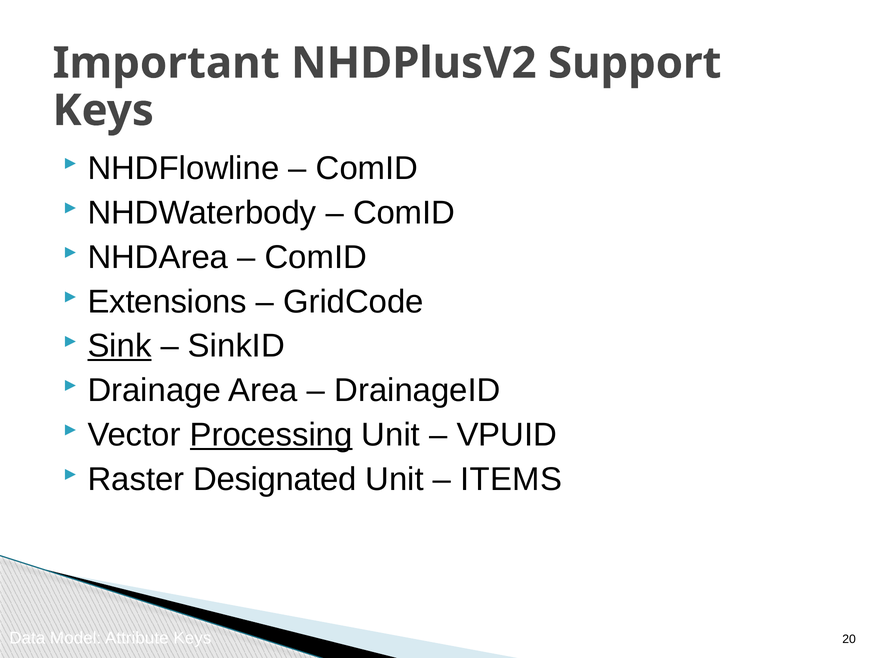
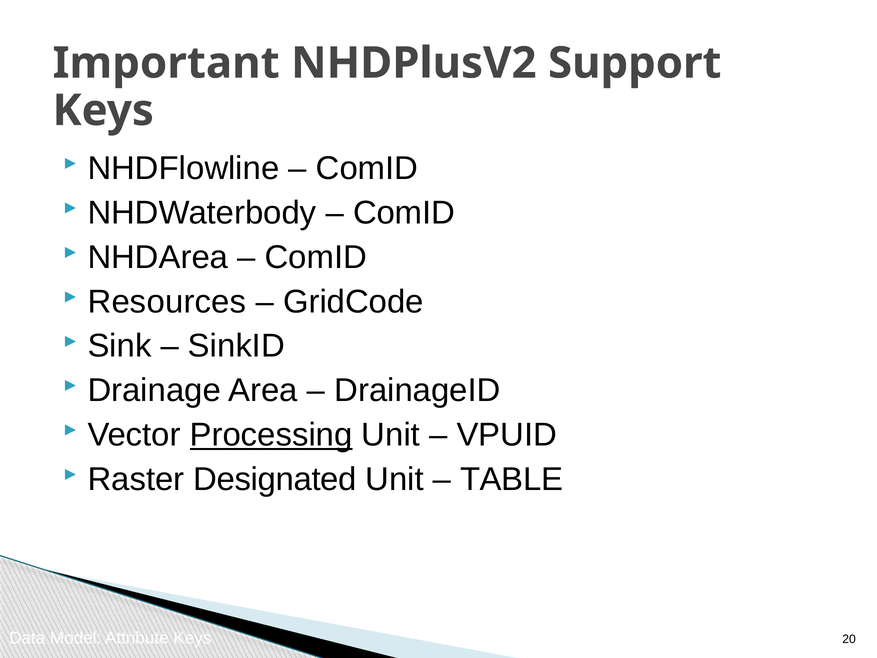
Extensions: Extensions -> Resources (167, 302)
Sink underline: present -> none (120, 346)
ITEMS: ITEMS -> TABLE (512, 479)
